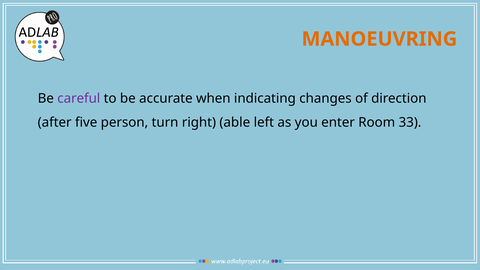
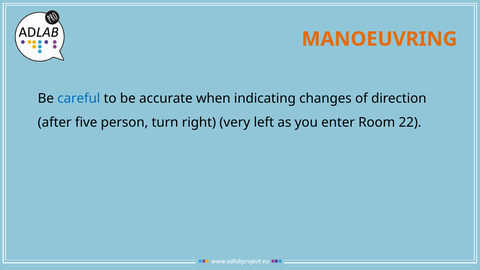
careful colour: purple -> blue (79, 99)
able: able -> very (235, 123)
33: 33 -> 22 (410, 123)
